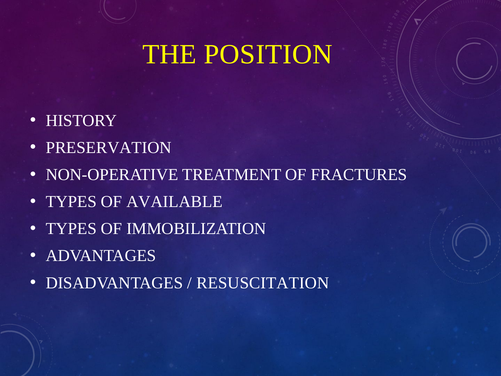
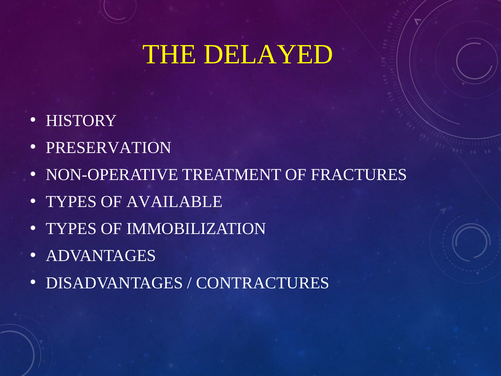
POSITION: POSITION -> DELAYED (268, 54)
RESUSCITATION: RESUSCITATION -> CONTRACTURES (263, 283)
